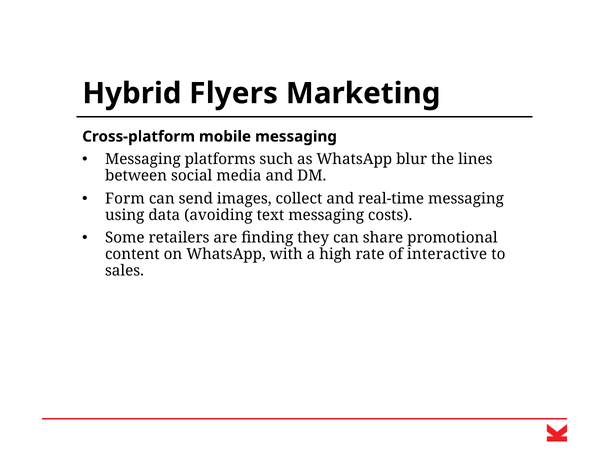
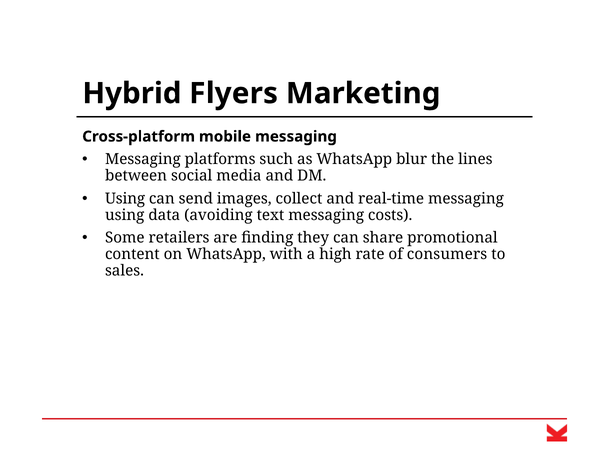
Form: Form -> Using (125, 199)
interactive: interactive -> consumers (447, 254)
